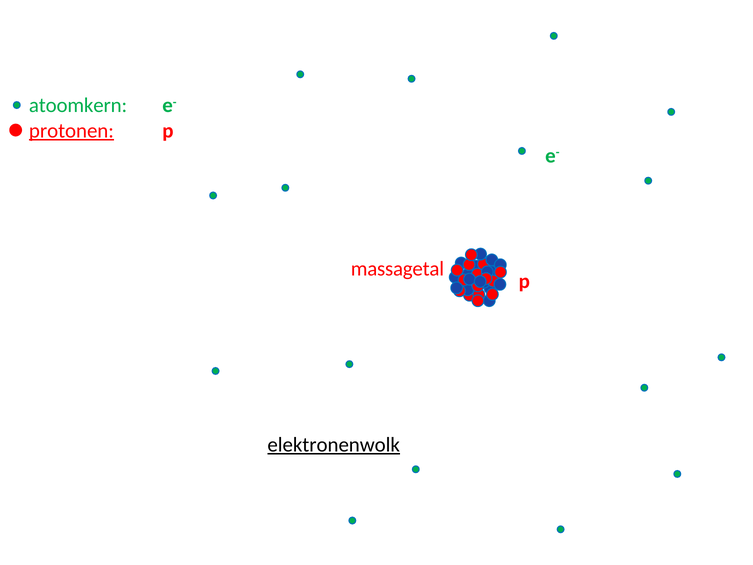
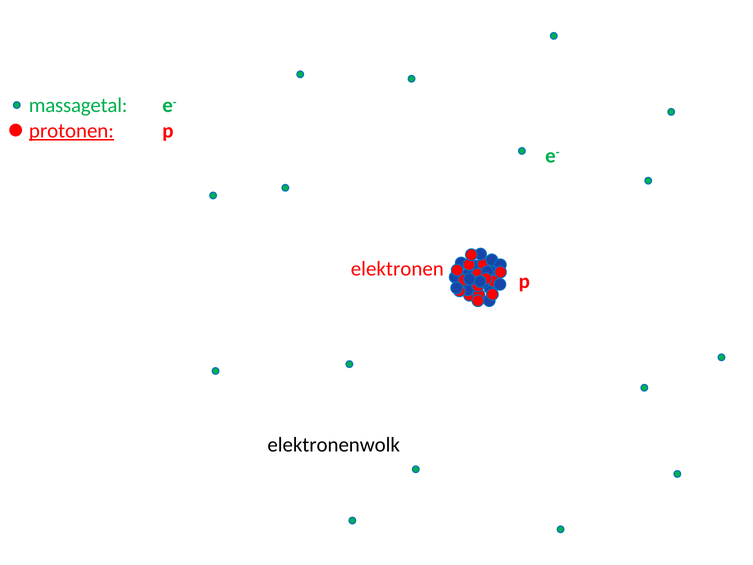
atoomkern: atoomkern -> massagetal (78, 106)
massagetal: massagetal -> elektronen (397, 269)
elektronenwolk underline: present -> none (334, 445)
